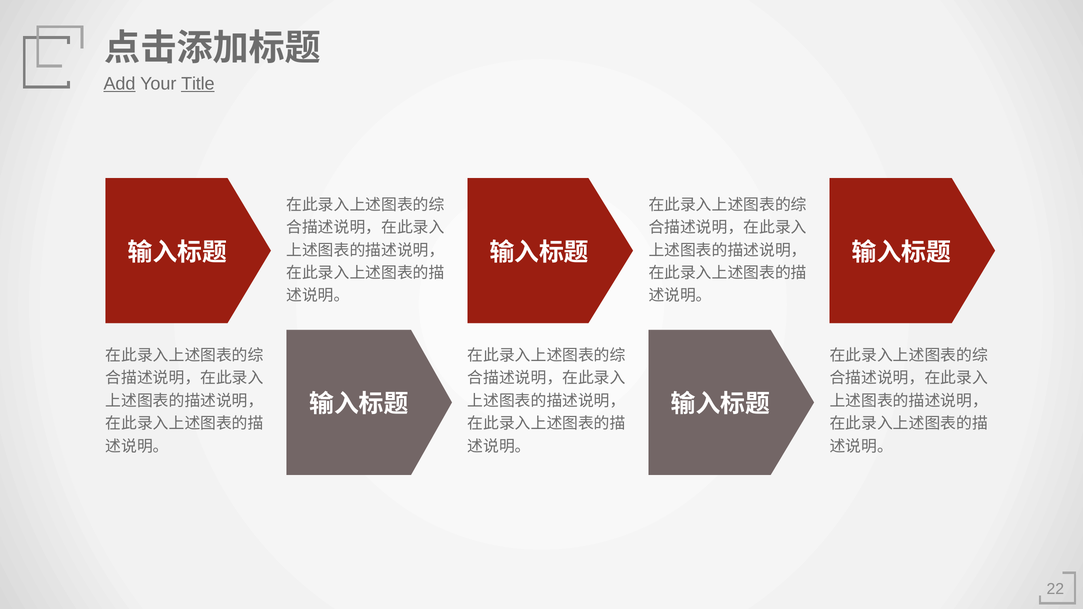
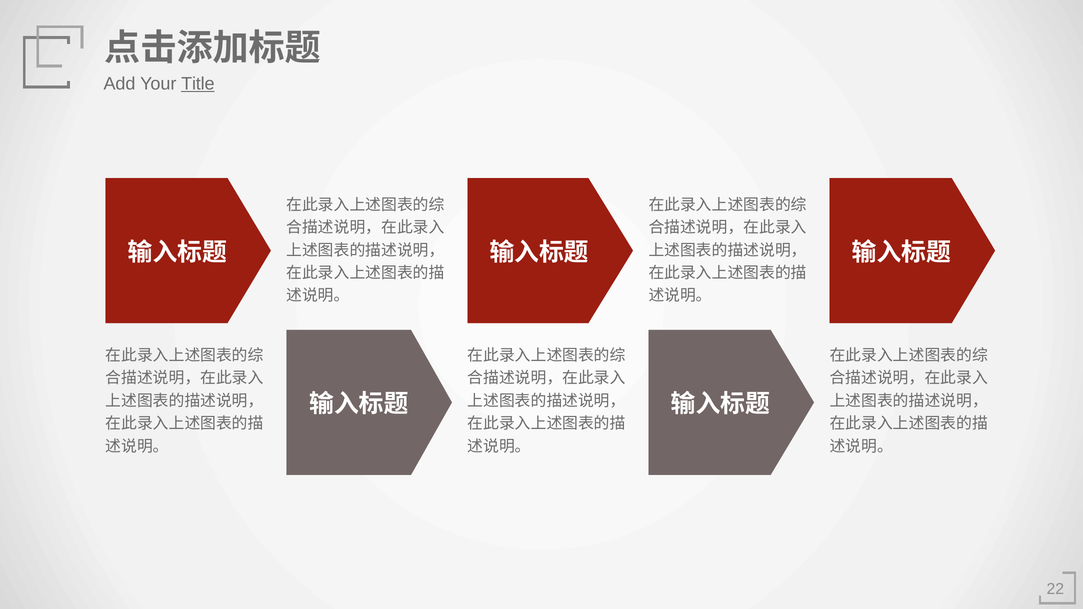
Add underline: present -> none (120, 84)
